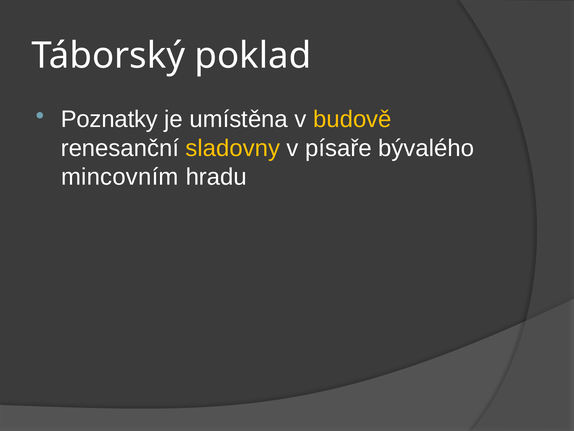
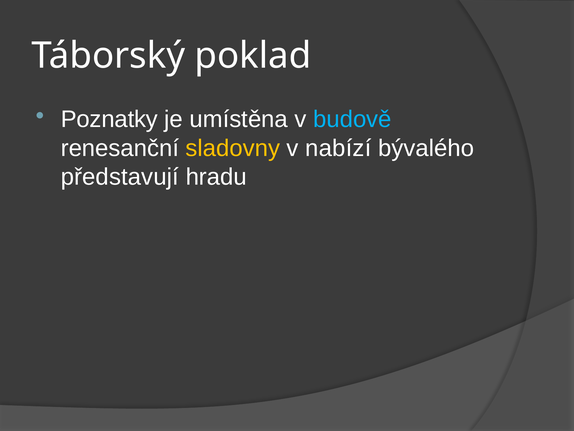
budově colour: yellow -> light blue (352, 119)
písaře: písaře -> nabízí (338, 148)
mincovním: mincovním -> představují (120, 177)
